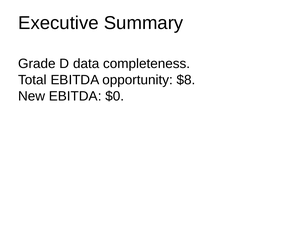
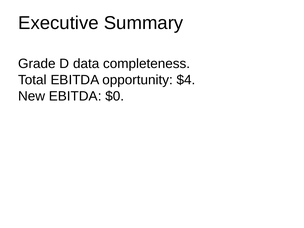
$8: $8 -> $4 (186, 80)
